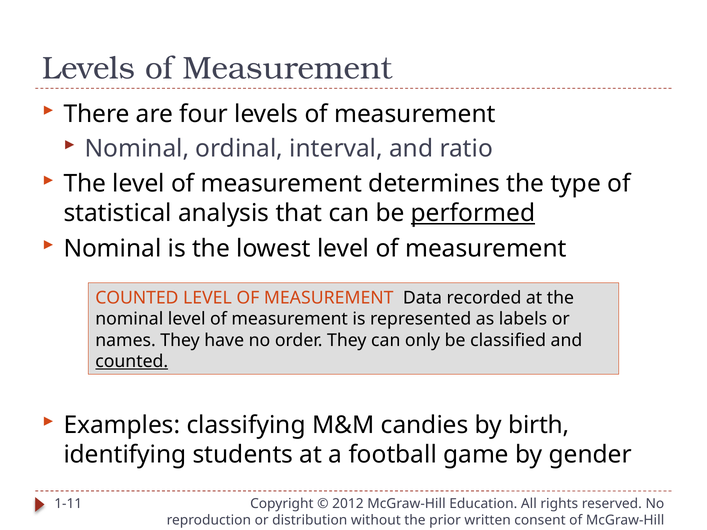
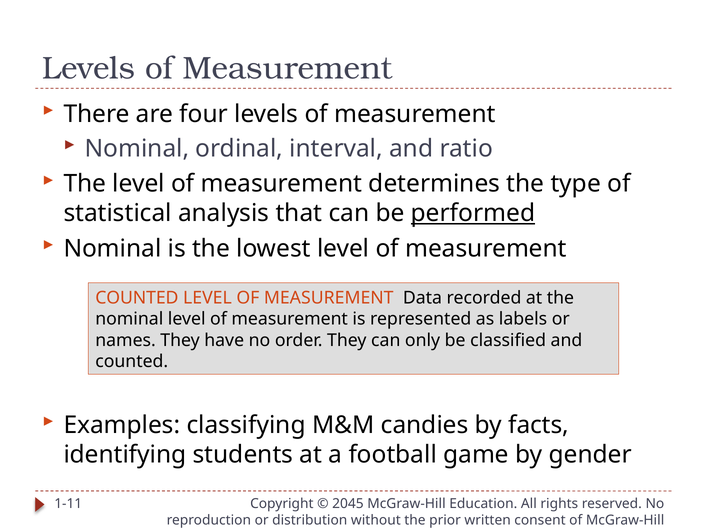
counted underline: present -> none (132, 362)
birth: birth -> facts (539, 425)
2012: 2012 -> 2045 (348, 504)
